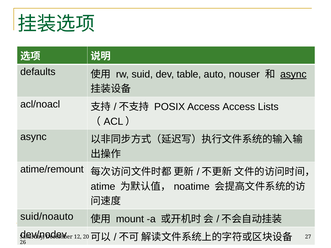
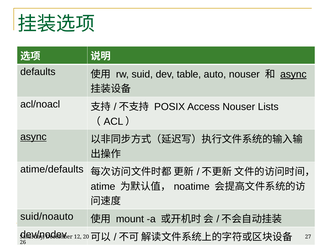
Access Access: Access -> Nouser (239, 107)
async underline: none -> present (33, 137)
atime/remount: atime/remount -> atime/defaults (52, 170)
